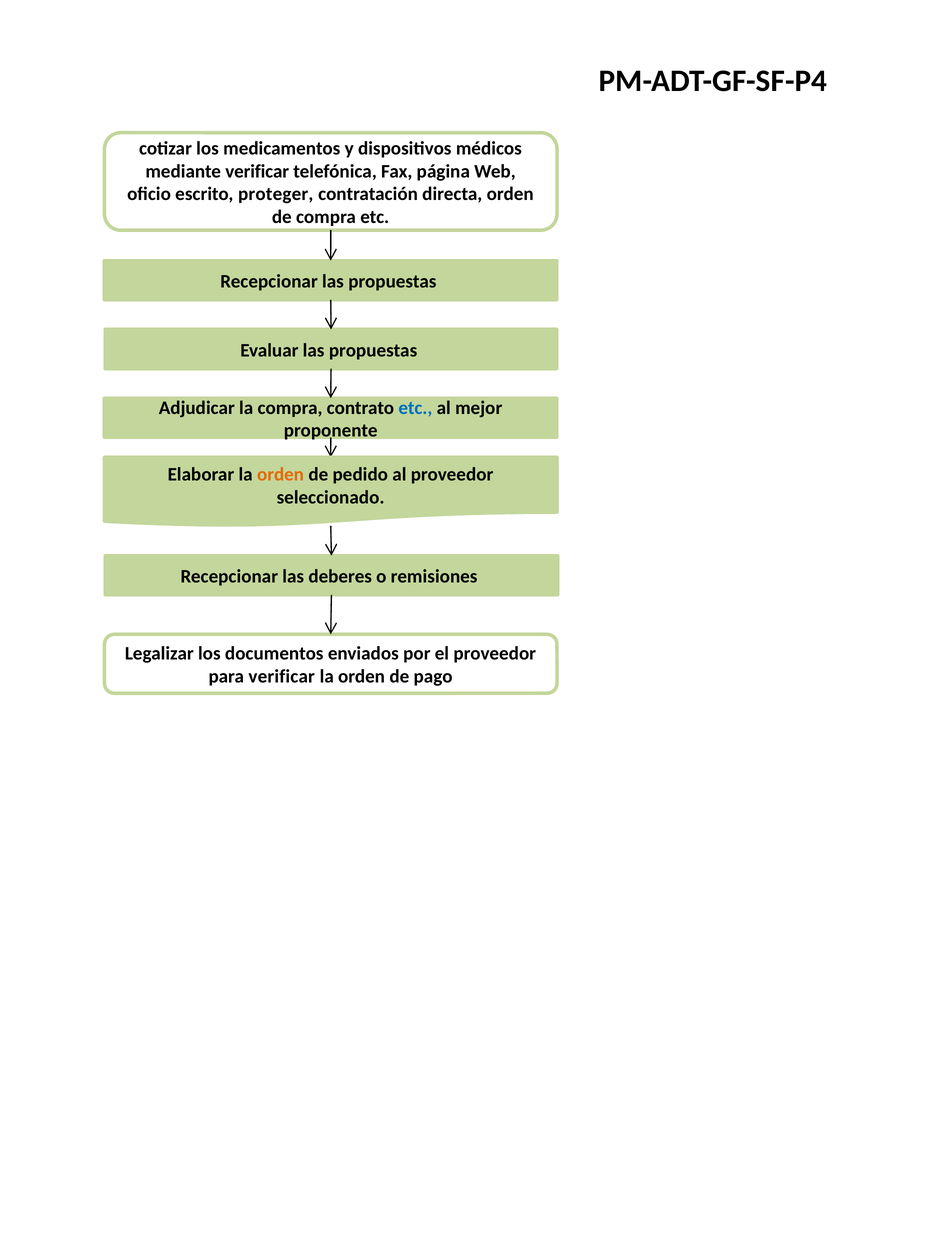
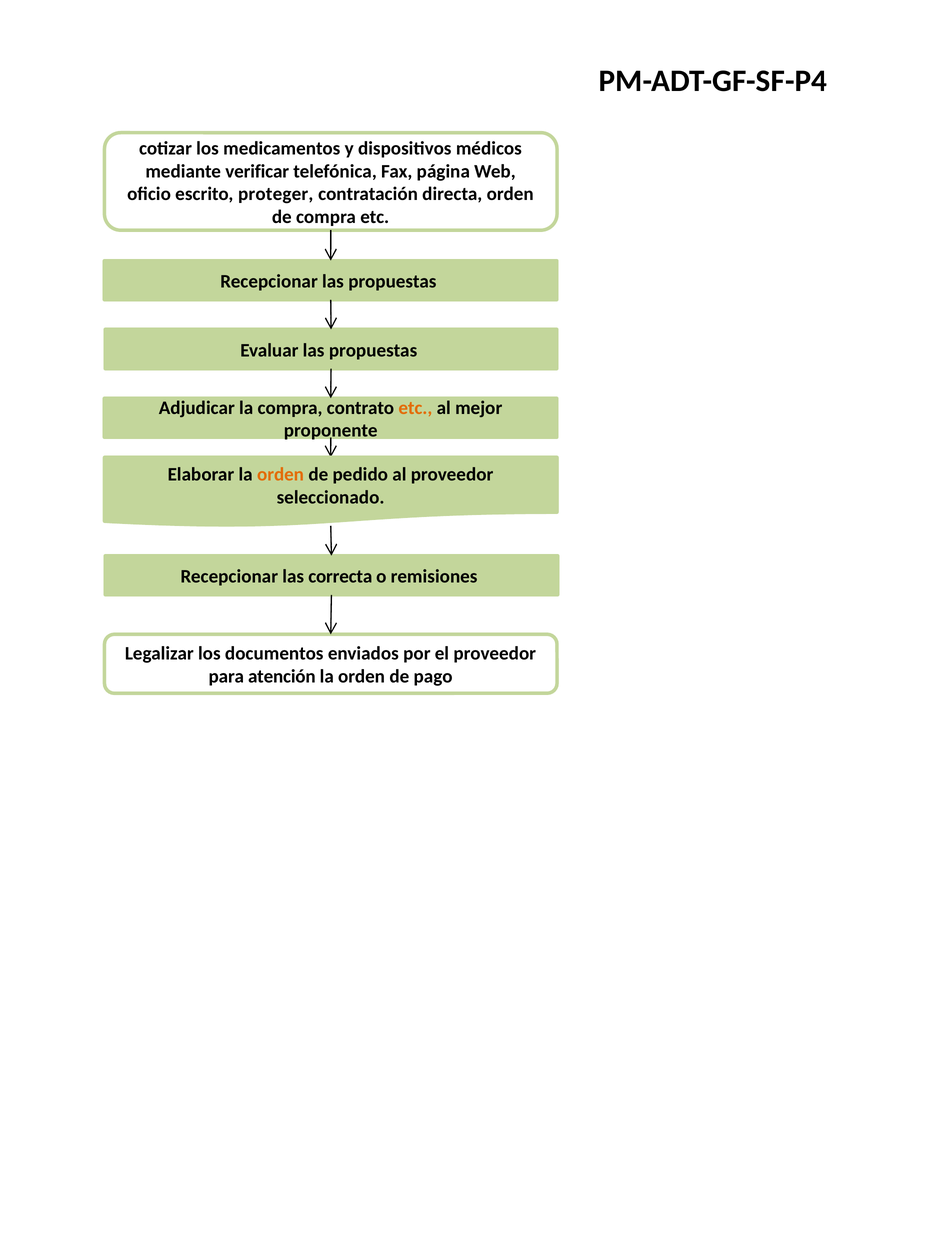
etc colour: blue -> orange (415, 408)
deberes: deberes -> correcta (340, 577)
para verificar: verificar -> atención (282, 677)
